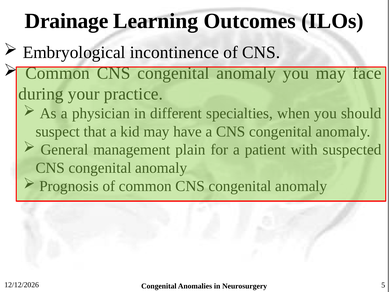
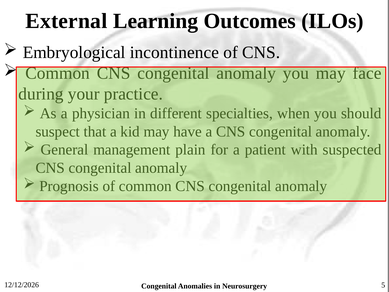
Drainage: Drainage -> External (66, 21)
